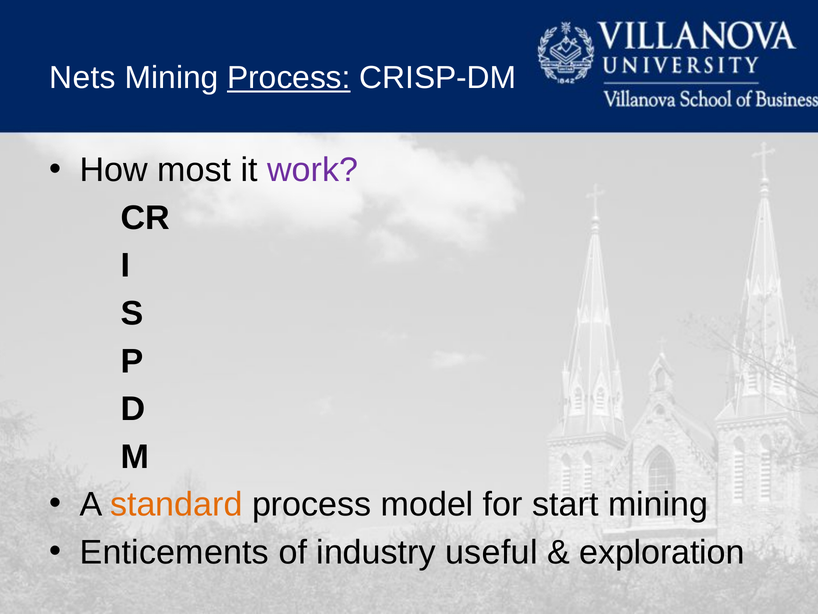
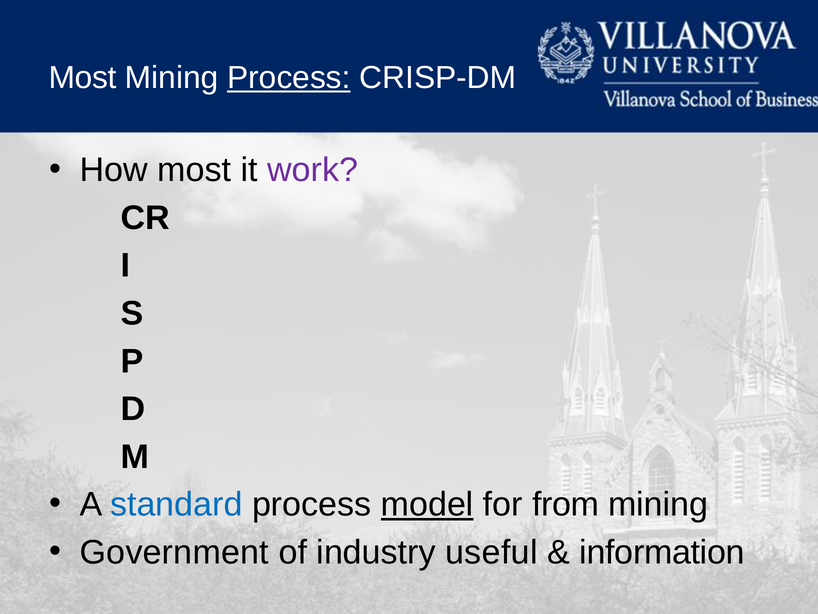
Nets: Nets -> Most (83, 78)
standard colour: orange -> blue (176, 504)
model underline: none -> present (427, 504)
start: start -> from (566, 504)
Enticements: Enticements -> Government (174, 552)
exploration: exploration -> information (662, 552)
